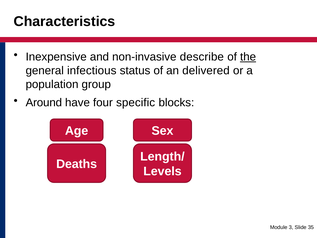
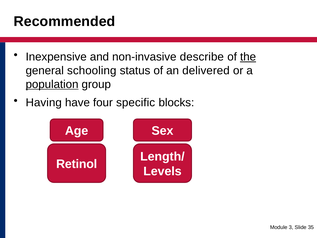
Characteristics: Characteristics -> Recommended (64, 21)
infectious: infectious -> schooling (92, 71)
population underline: none -> present (52, 84)
Around: Around -> Having (44, 103)
Deaths: Deaths -> Retinol (77, 164)
